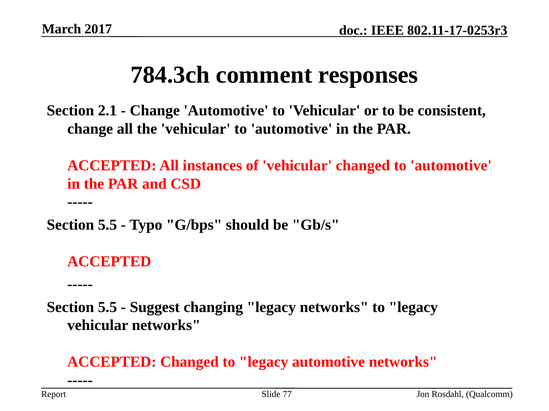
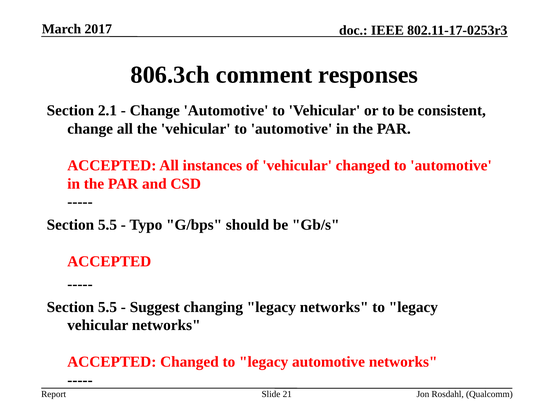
784.3ch: 784.3ch -> 806.3ch (170, 75)
77: 77 -> 21 (287, 395)
